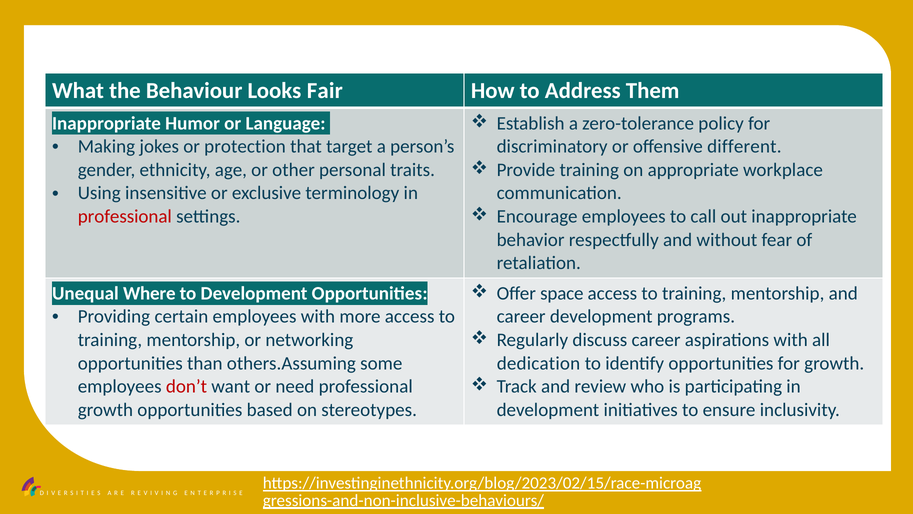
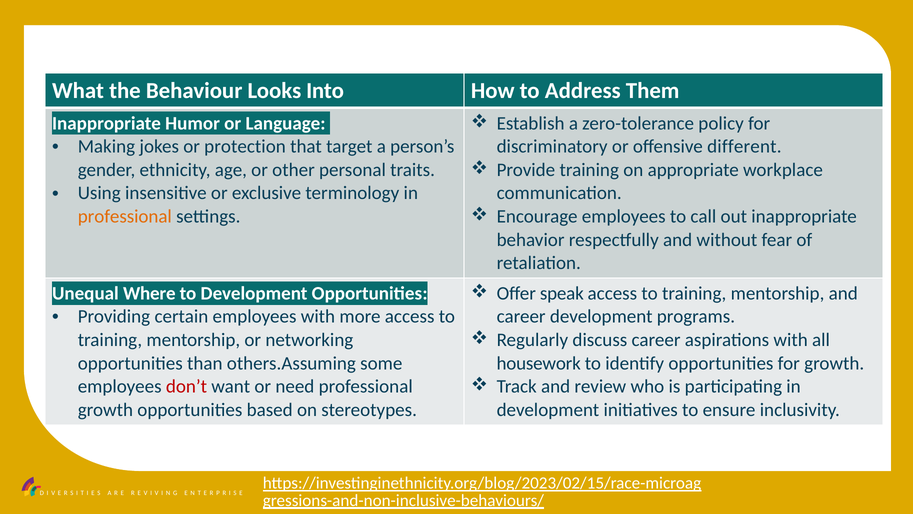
Fair: Fair -> Into (325, 91)
professional colour: red -> orange (125, 216)
space: space -> speak (562, 293)
dedication: dedication -> housework (539, 363)
